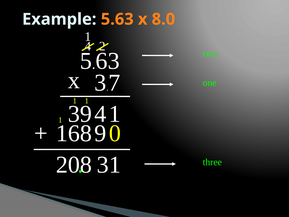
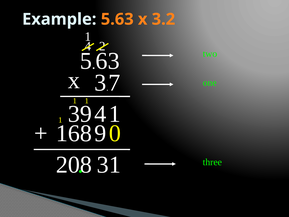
8.0: 8.0 -> 3.2 (163, 19)
